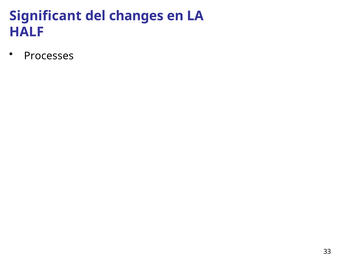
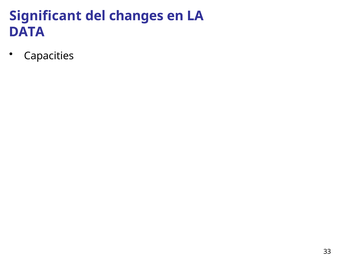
HALF: HALF -> DATA (27, 32)
Processes: Processes -> Capacities (49, 56)
